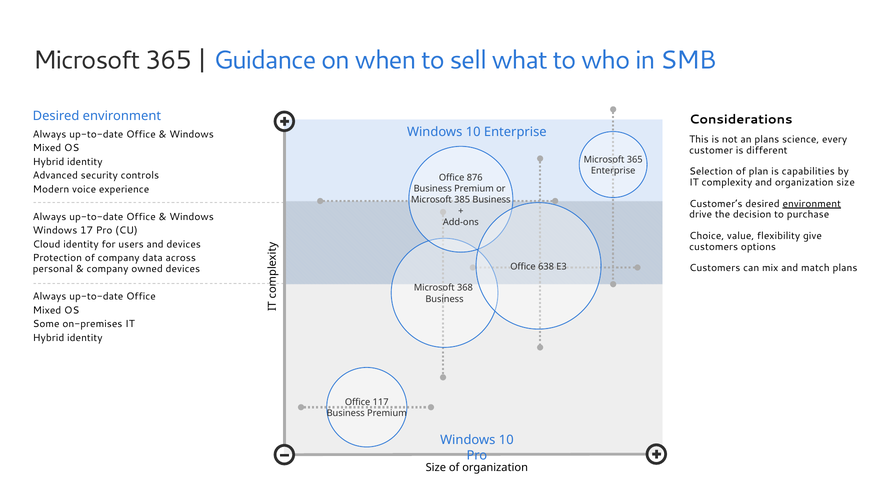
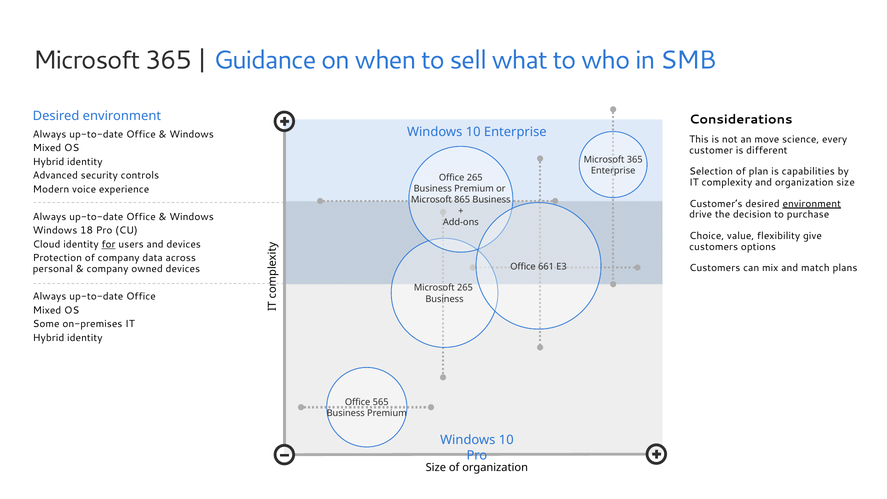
an plans: plans -> move (767, 139)
Office 876: 876 -> 265 (475, 178)
385: 385 -> 865 (462, 200)
17: 17 -> 18 (86, 231)
for underline: none -> present (109, 244)
638: 638 -> 661 (546, 266)
Microsoft 368: 368 -> 265 (465, 288)
117: 117 -> 565 (381, 402)
